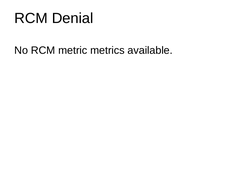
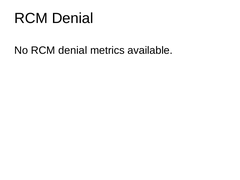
No RCM metric: metric -> denial (73, 50)
